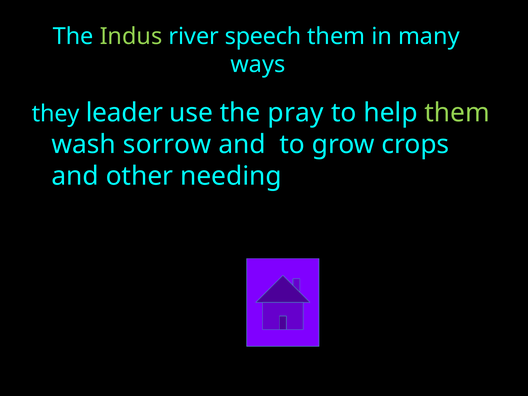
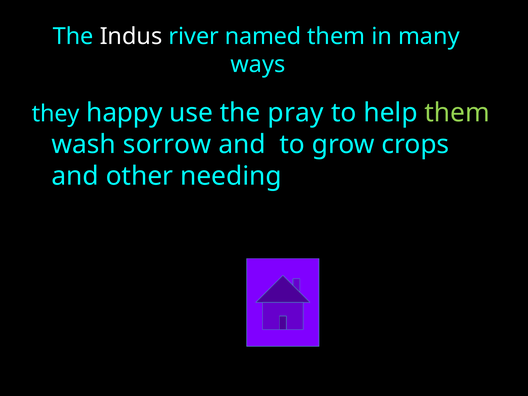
Indus colour: light green -> white (131, 36)
speech: speech -> named (263, 36)
leader: leader -> happy (124, 113)
